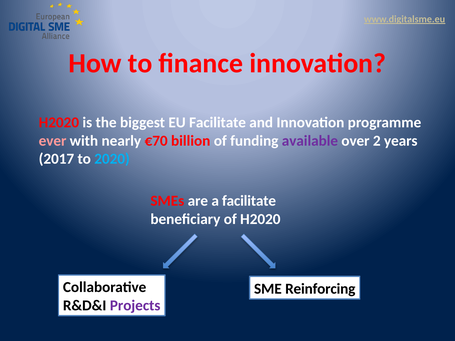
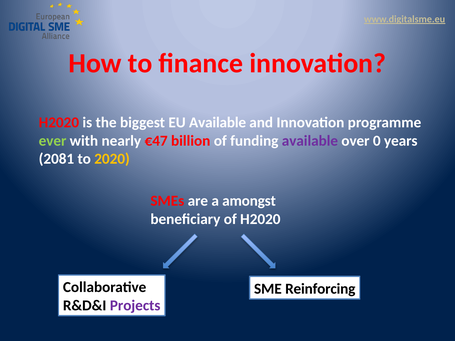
EU Facilitate: Facilitate -> Available (218, 123)
ever colour: pink -> light green (53, 141)
€70: €70 -> €47 (156, 141)
2: 2 -> 0 (377, 141)
2017: 2017 -> 2081 (56, 159)
2020 colour: light blue -> yellow (112, 159)
a facilitate: facilitate -> amongst (249, 201)
